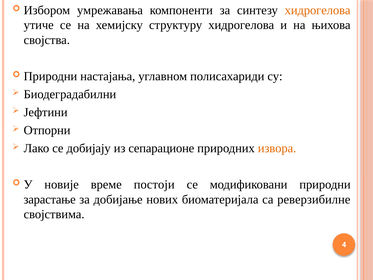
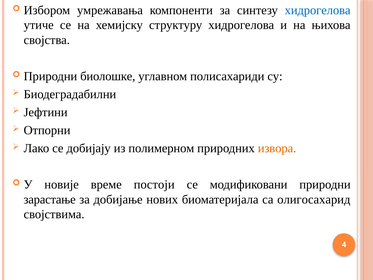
хидрогелова colour: orange -> blue (318, 10)
настајања: настајања -> биолошке (108, 76)
сепарационе: сепарационе -> полимерном (161, 148)
реверзибилне: реверзибилне -> олигосахарид (314, 199)
